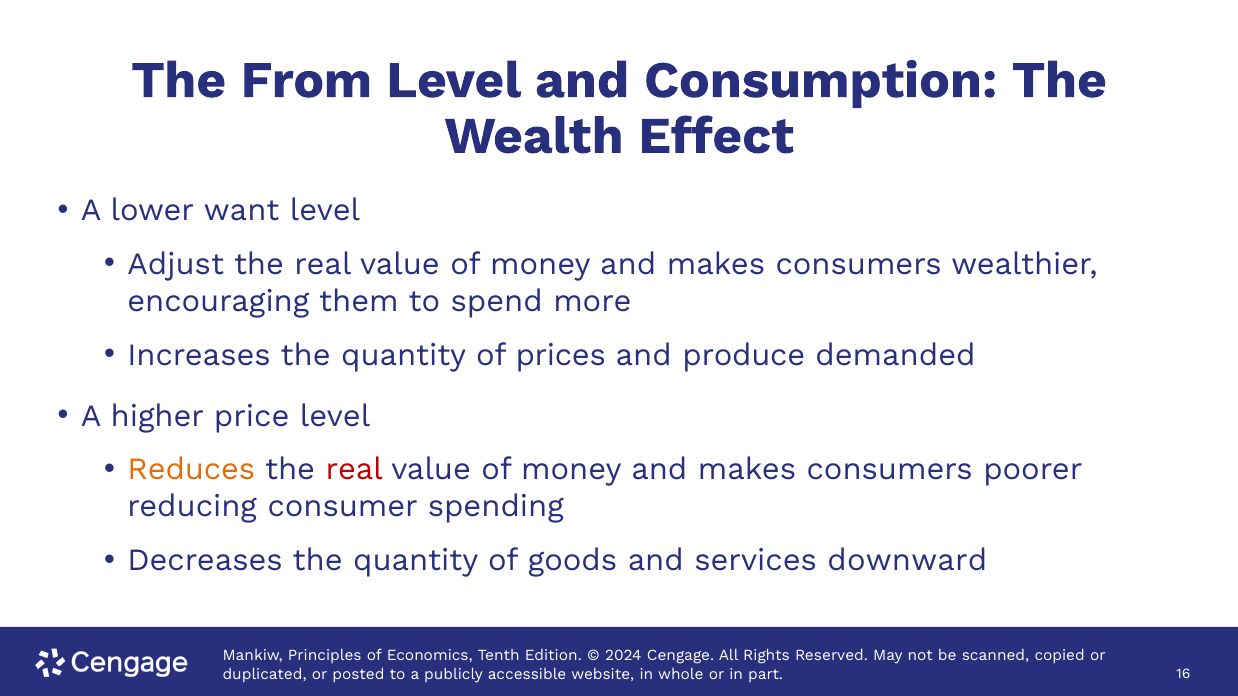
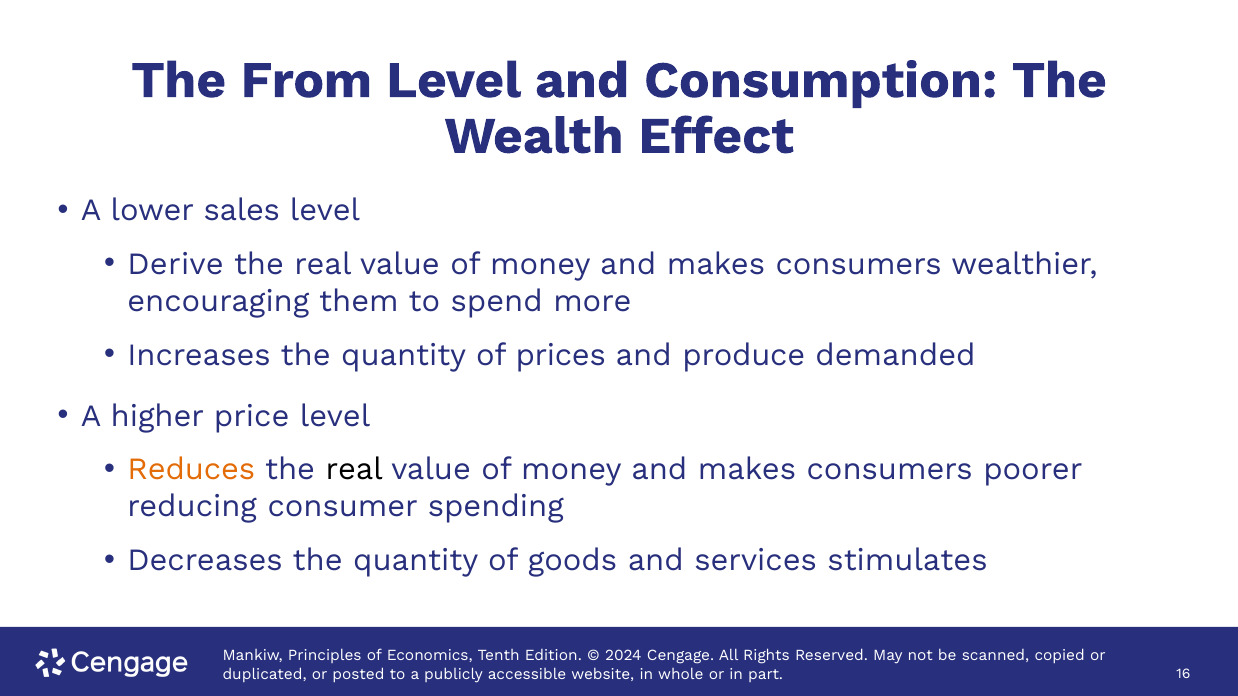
want: want -> sales (242, 211)
Adjust: Adjust -> Derive (176, 265)
real colour: red -> black (354, 470)
downward: downward -> stimulates (908, 561)
